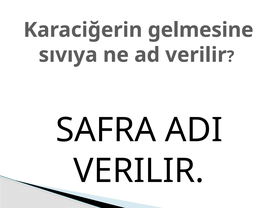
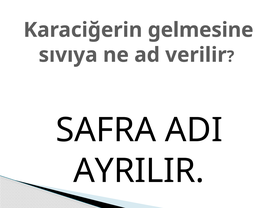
VERILIR: VERILIR -> AYRILIR (139, 171)
